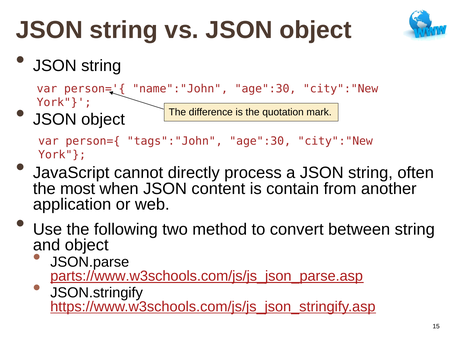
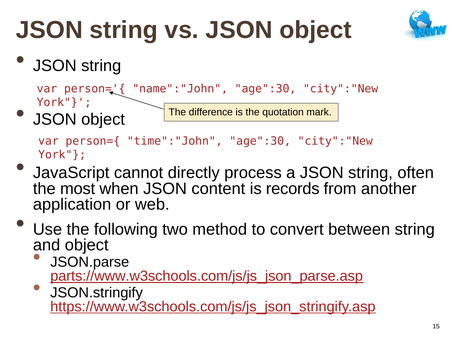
tags":"John: tags":"John -> time":"John (175, 141)
contain: contain -> records (293, 188)
